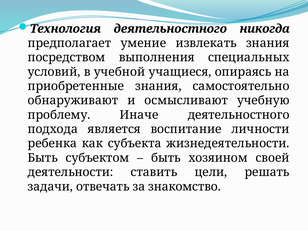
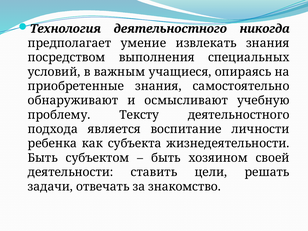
учебной: учебной -> важным (120, 72)
Иначе: Иначе -> Тексту (139, 115)
